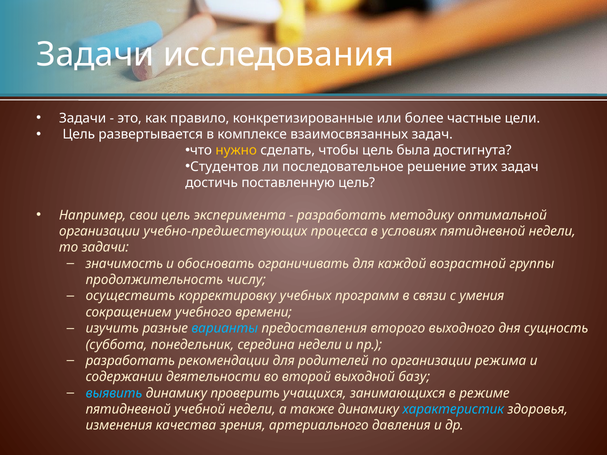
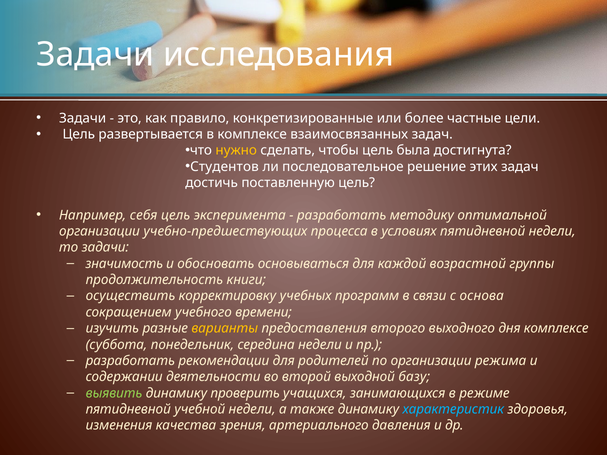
свои: свои -> себя (144, 215)
ограничивать: ограничивать -> основываться (303, 264)
числу: числу -> книги (246, 280)
умения: умения -> основа (482, 296)
варианты colour: light blue -> yellow (225, 329)
дня сущность: сущность -> комплексе (556, 329)
выявить colour: light blue -> light green (114, 393)
